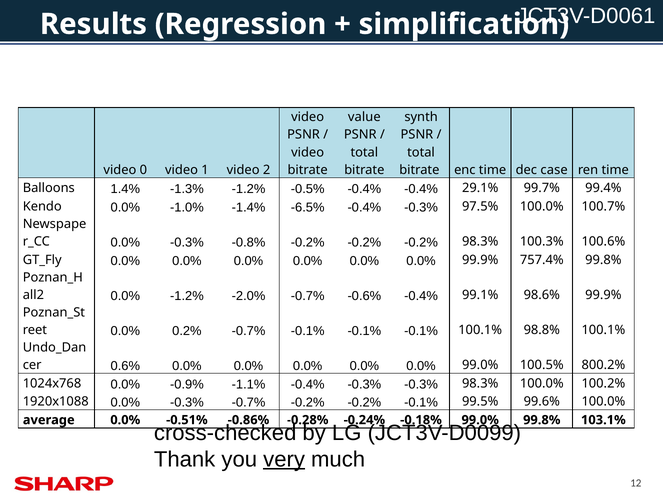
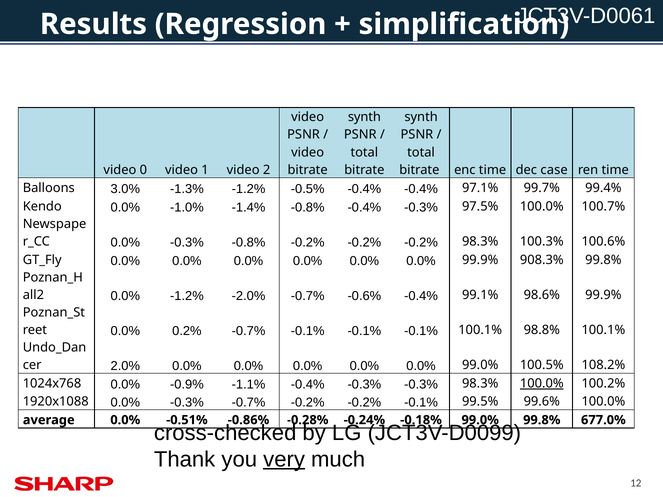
value: value -> synth (364, 117)
1.4%: 1.4% -> 3.0% (125, 189)
29.1%: 29.1% -> 97.1% (480, 188)
-1.4% -6.5%: -6.5% -> -0.8% (308, 207)
757.4%: 757.4% -> 908.3% (542, 260)
0.6%: 0.6% -> 2.0% (125, 366)
800.2%: 800.2% -> 108.2% (603, 365)
100.0% underline: none -> present (542, 384)
103.1%: 103.1% -> 677.0% (603, 420)
